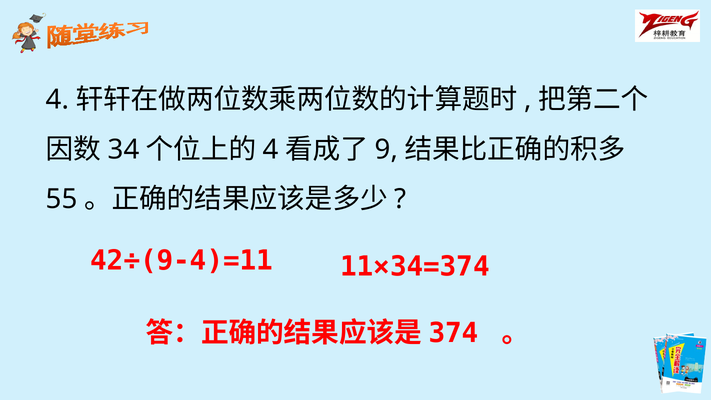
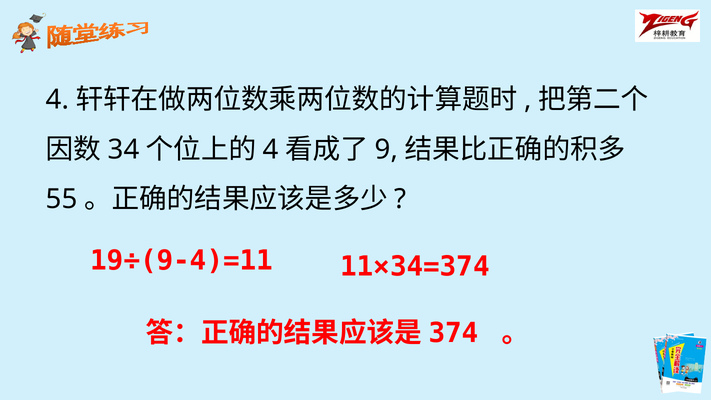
42÷(9-4)=11: 42÷(9-4)=11 -> 19÷(9-4)=11 (182, 261)
